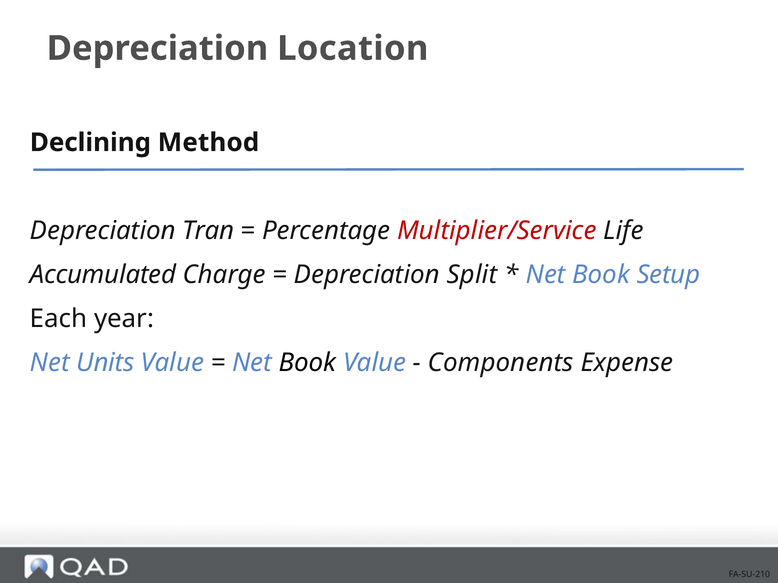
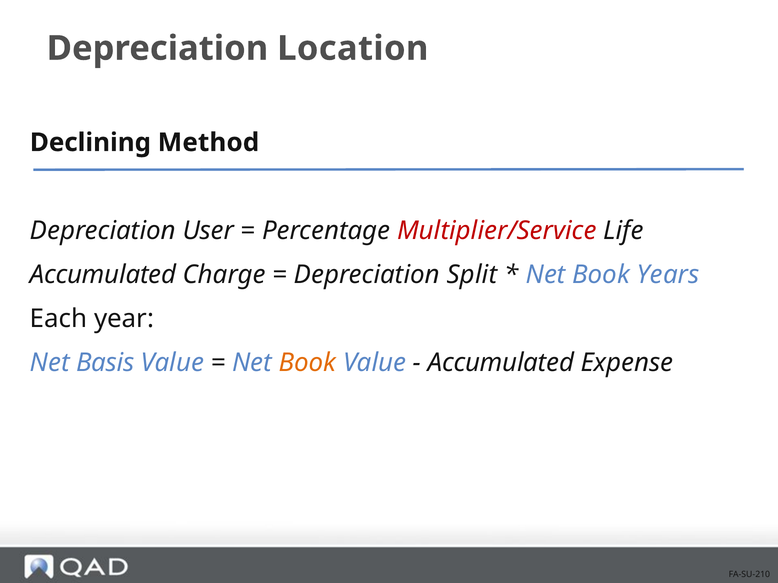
Tran: Tran -> User (208, 231)
Setup: Setup -> Years (668, 275)
Units: Units -> Basis (105, 363)
Book colour: black -> orange (308, 363)
Components: Components -> Accumulated (501, 363)
